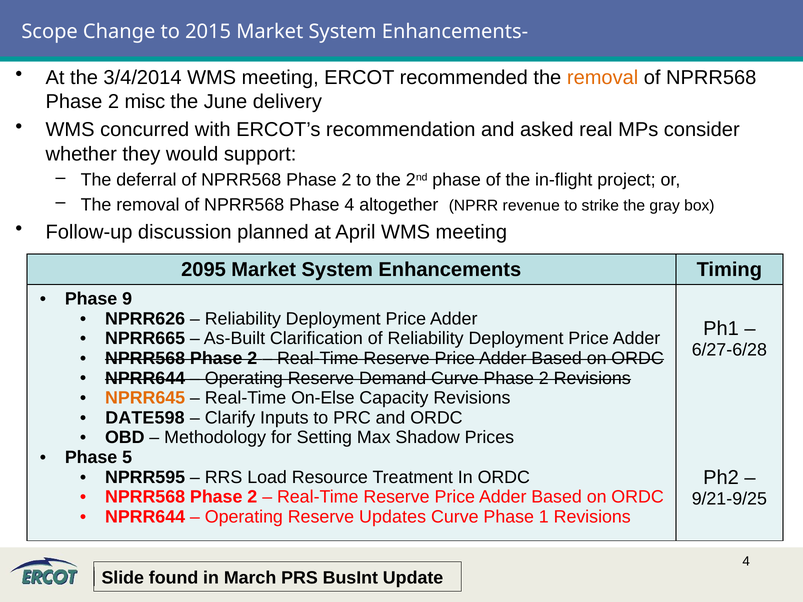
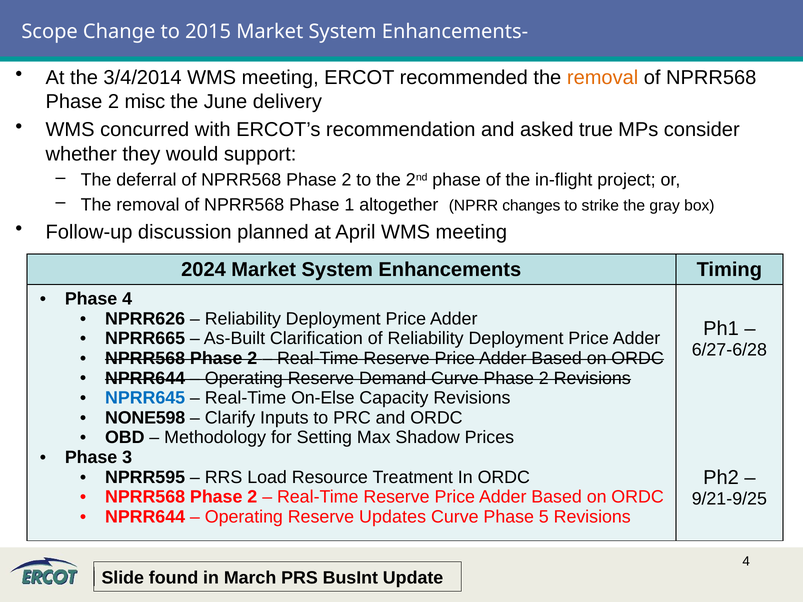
real: real -> true (596, 130)
Phase 4: 4 -> 1 (349, 205)
revenue: revenue -> changes (531, 206)
2095: 2095 -> 2024 (204, 270)
Phase 9: 9 -> 4 (127, 299)
NPRR645 colour: orange -> blue (145, 398)
DATE598: DATE598 -> NONE598 (145, 418)
5: 5 -> 3 (127, 458)
1: 1 -> 5 (544, 517)
